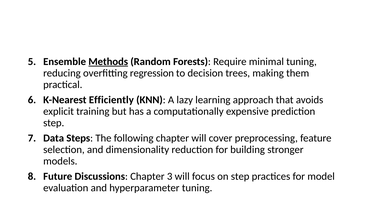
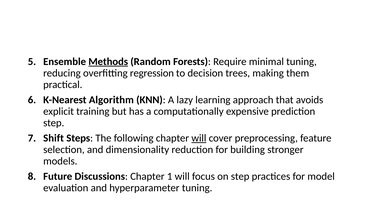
Efficiently: Efficiently -> Algorithm (111, 100)
Data: Data -> Shift (54, 138)
will underline: none -> present (199, 138)
3: 3 -> 1 (170, 177)
